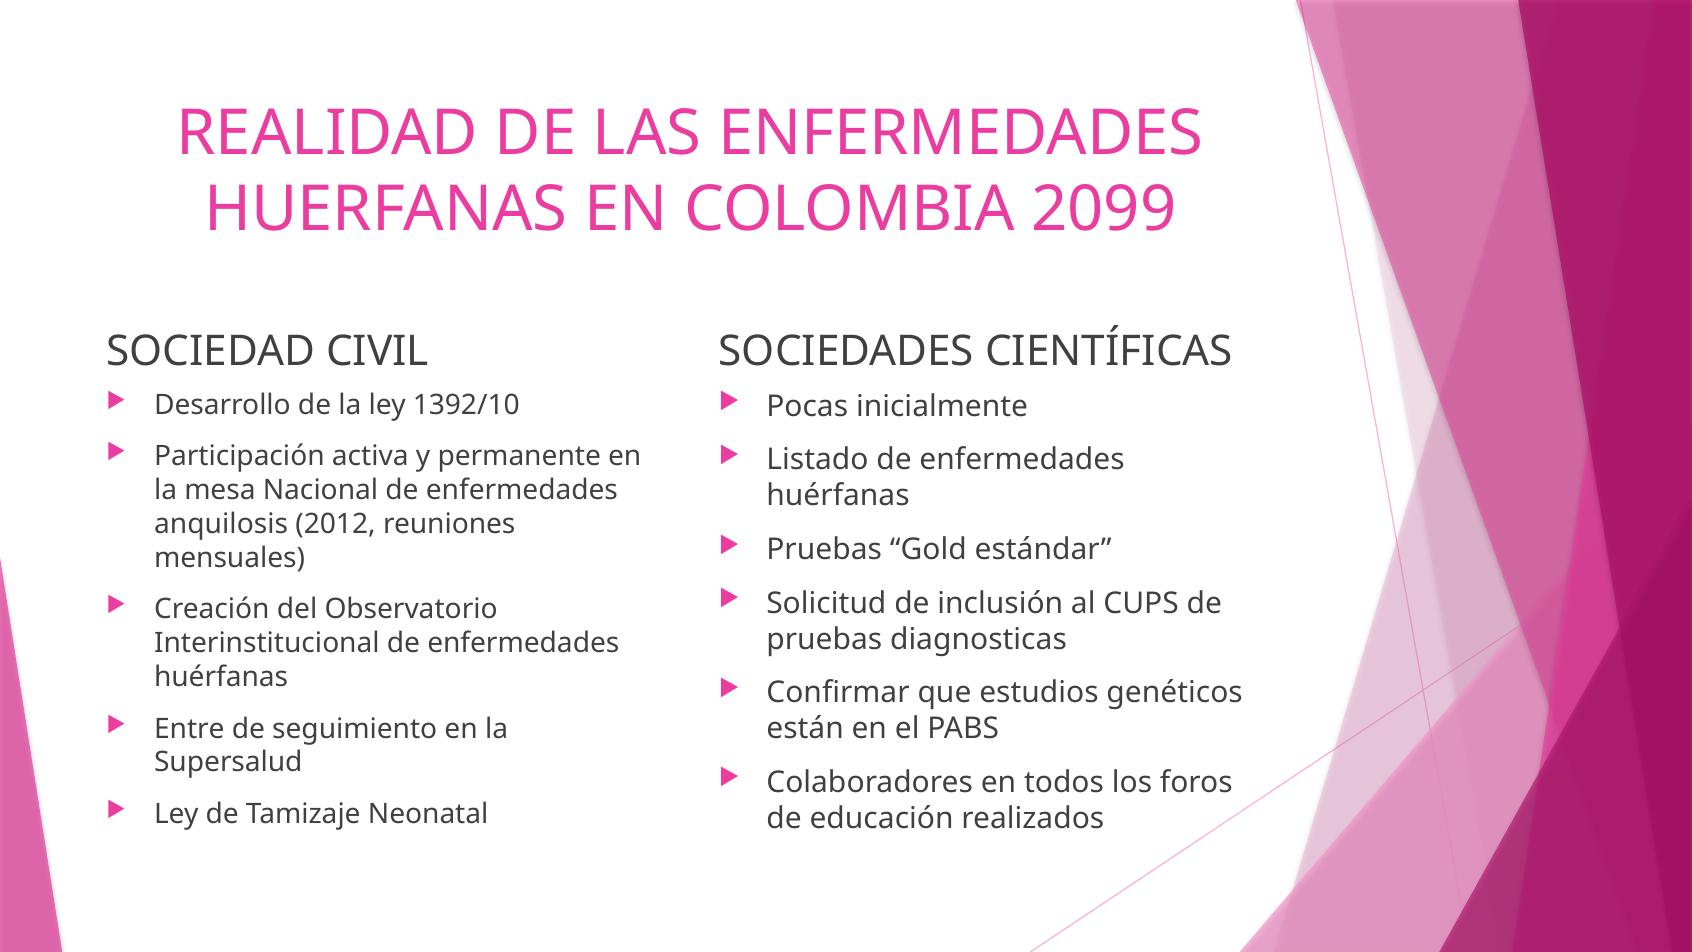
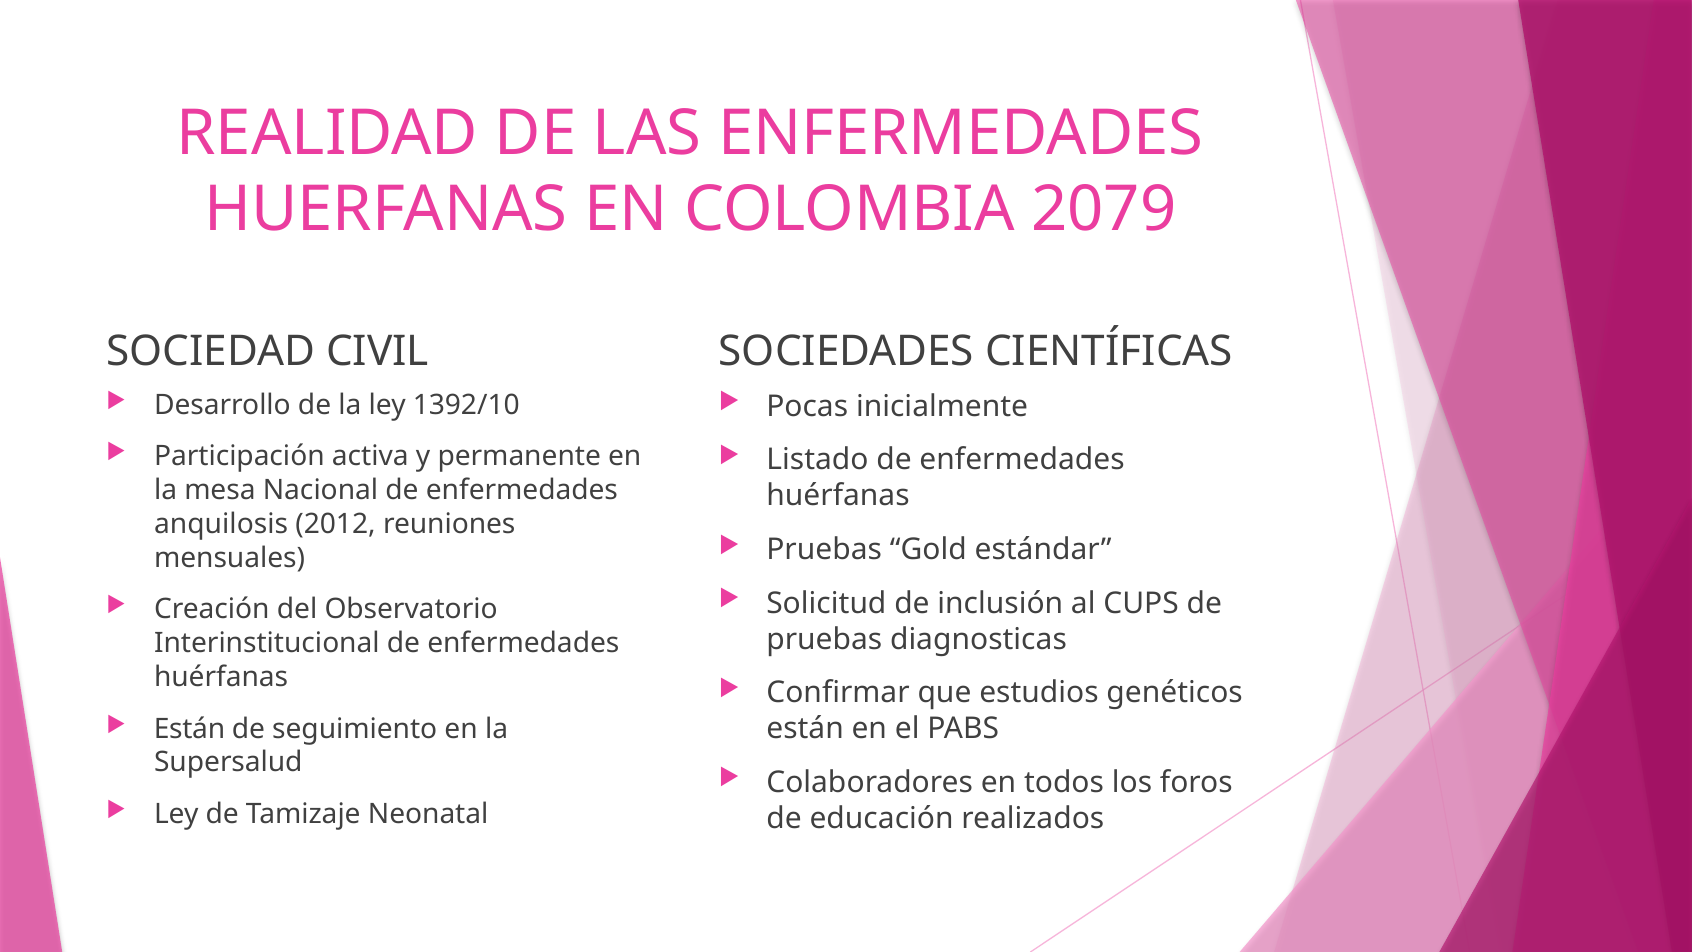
2099: 2099 -> 2079 (1104, 210)
Entre: Entre -> Están (189, 729)
